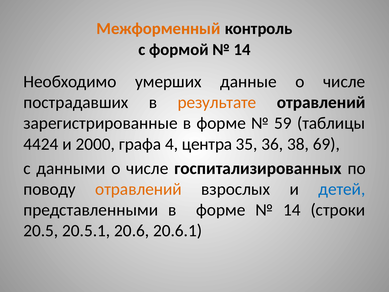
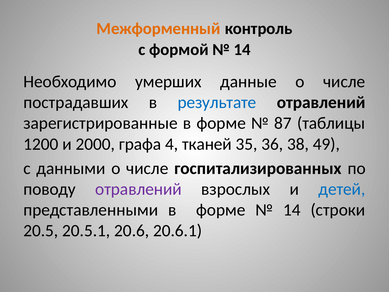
результате colour: orange -> blue (217, 102)
59: 59 -> 87 (283, 123)
4424: 4424 -> 1200 (41, 144)
центра: центра -> тканей (207, 144)
69: 69 -> 49 (326, 144)
отравлений colour: orange -> purple (138, 189)
